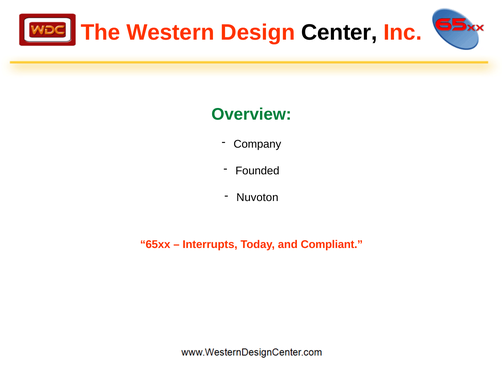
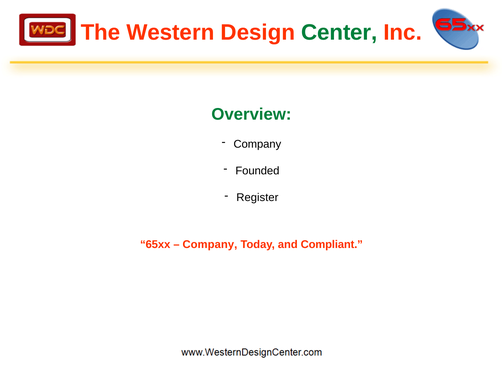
Center colour: black -> green (339, 33)
Nuvoton: Nuvoton -> Register (257, 198)
Interrupts: Interrupts -> Company (210, 245)
